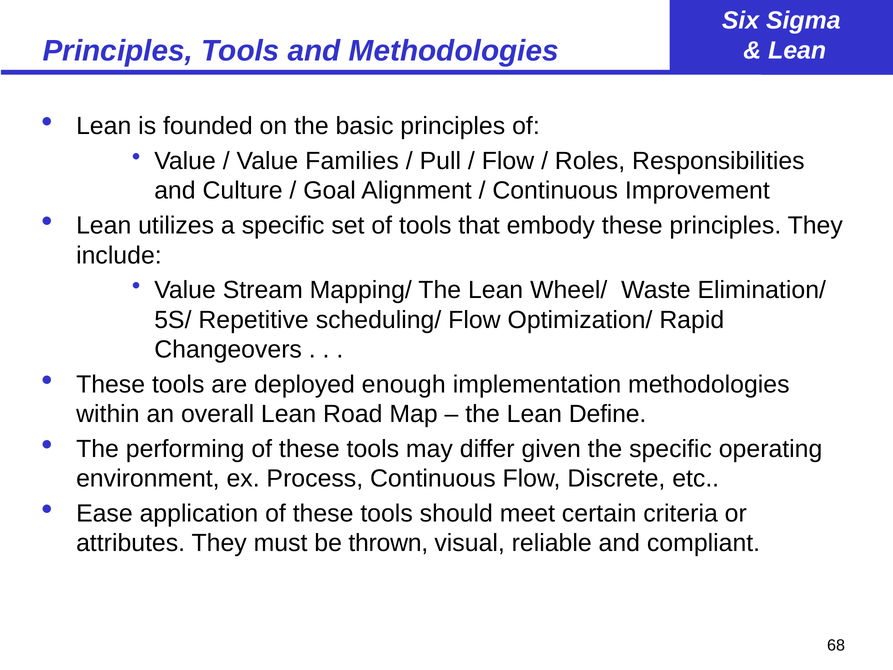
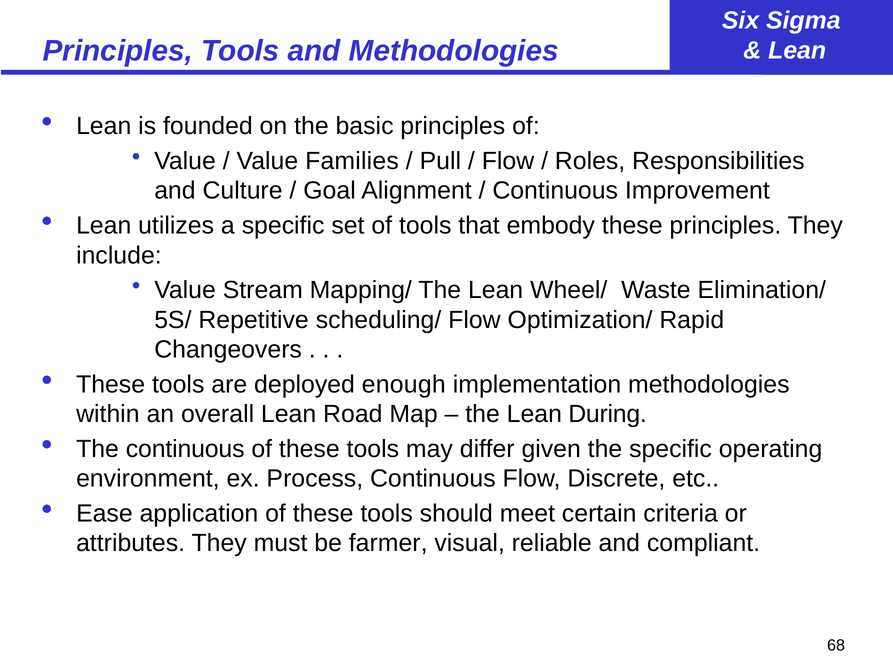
Define: Define -> During (608, 414)
The performing: performing -> continuous (185, 449)
thrown: thrown -> farmer (388, 543)
